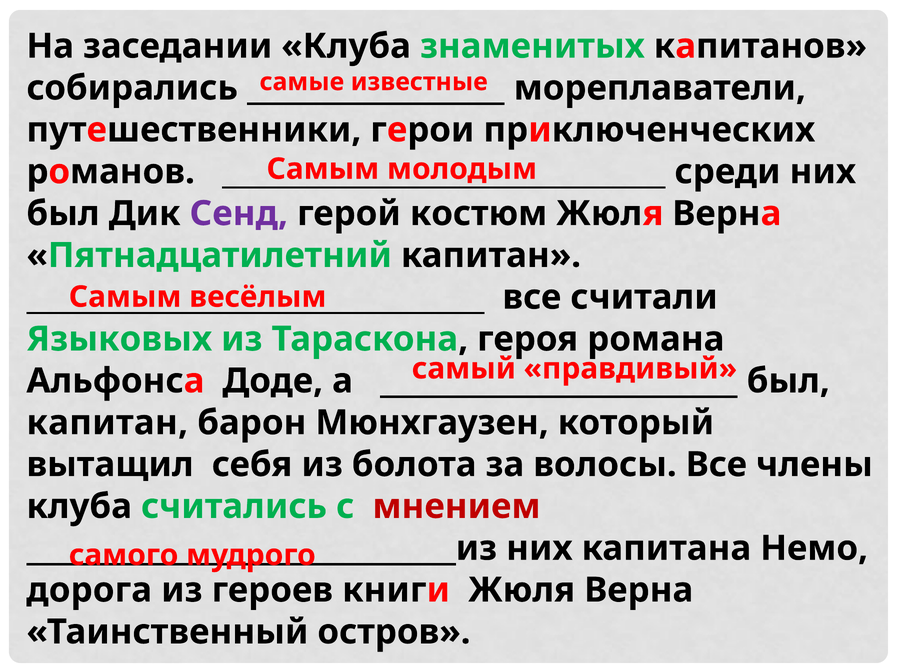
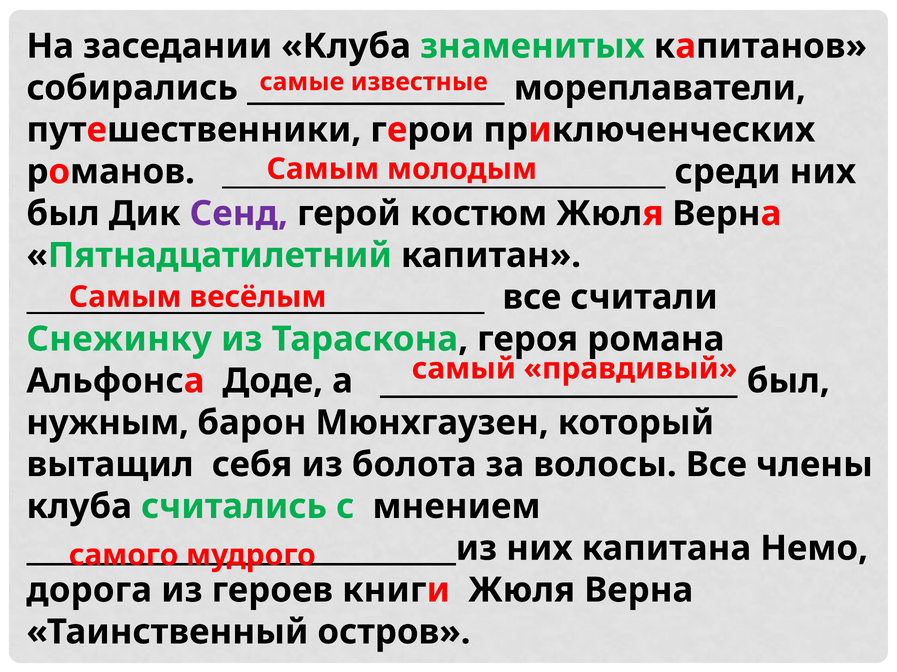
Языковых: Языковых -> Снежинку (119, 339)
капитан: капитан -> нужным (108, 423)
мнением colour: red -> black (456, 507)
